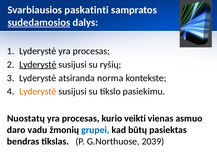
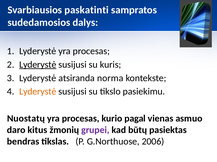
sudedamosios underline: present -> none (39, 23)
ryšių: ryšių -> kuris (111, 65)
veikti: veikti -> pagal (135, 119)
vadu: vadu -> kitus (37, 130)
grupei colour: blue -> purple (95, 130)
2039: 2039 -> 2006 (153, 142)
